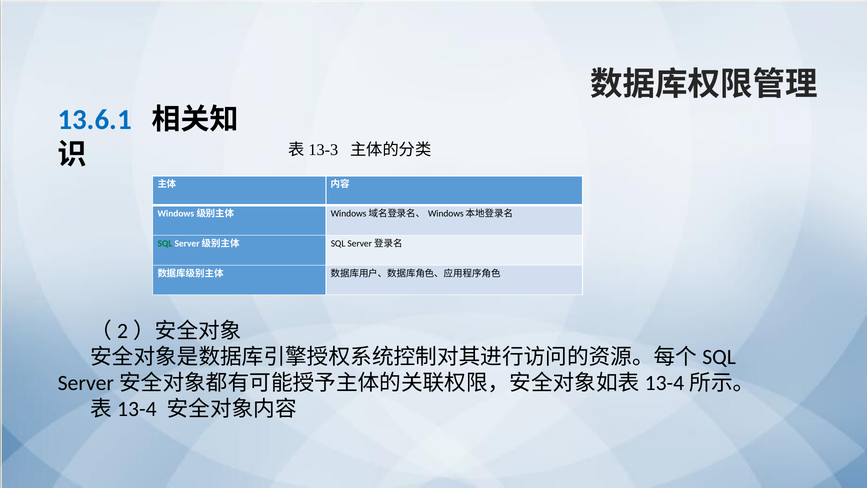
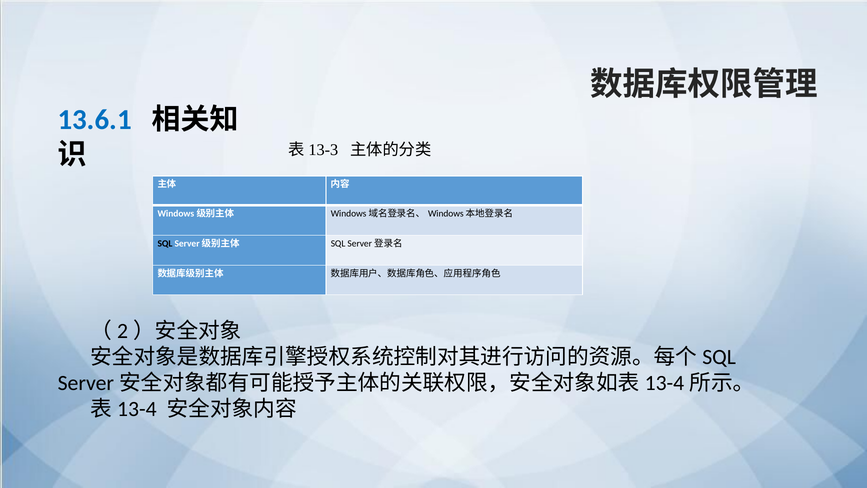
SQL colour: green -> black (165, 243)
